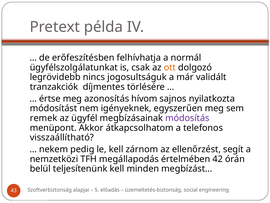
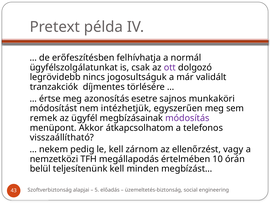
ott colour: orange -> purple (170, 67)
hívom: hívom -> esetre (144, 98)
nyilatkozta: nyilatkozta -> munkaköri (212, 98)
igényeknek: igényeknek -> intézhetjük (126, 108)
segít: segít -> vagy (233, 149)
42: 42 -> 10 (218, 159)
